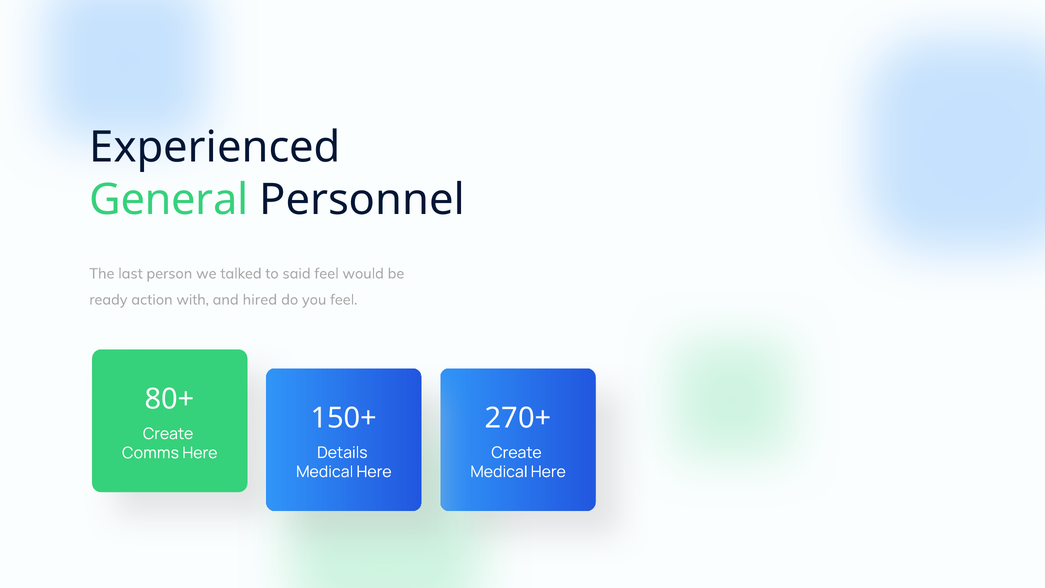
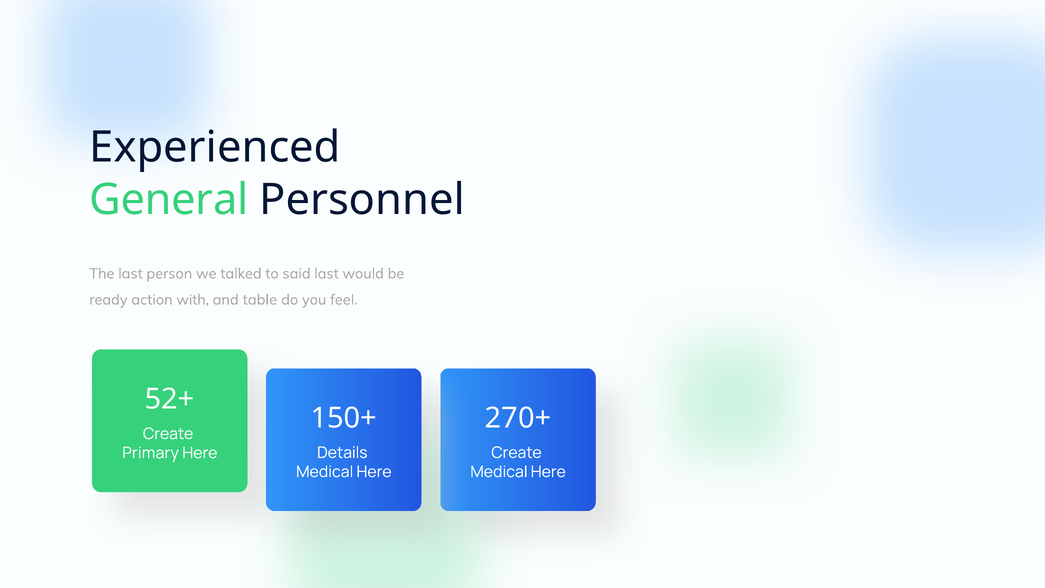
said feel: feel -> last (327, 274)
hired: hired -> table (260, 300)
80+: 80+ -> 52+ (170, 399)
Comms: Comms -> Primary (151, 453)
